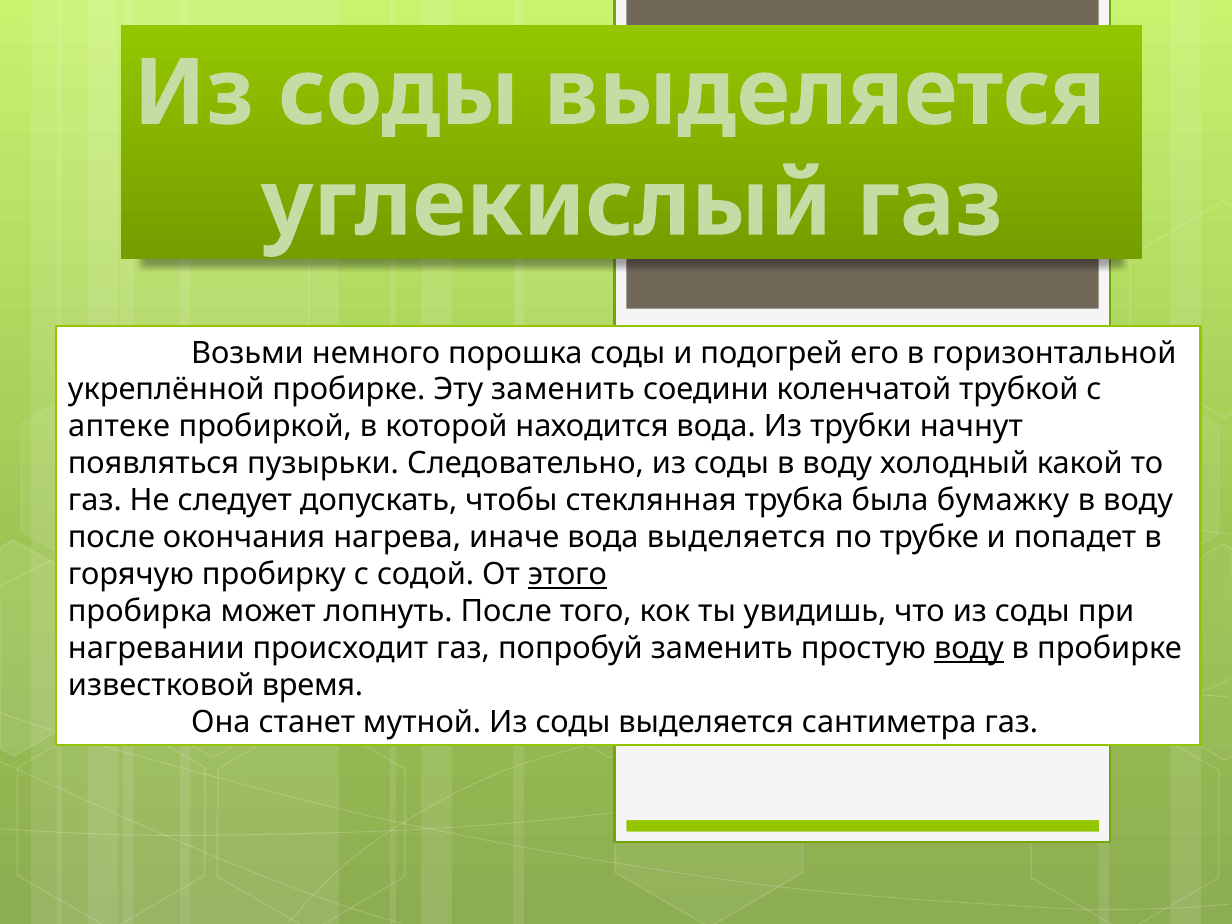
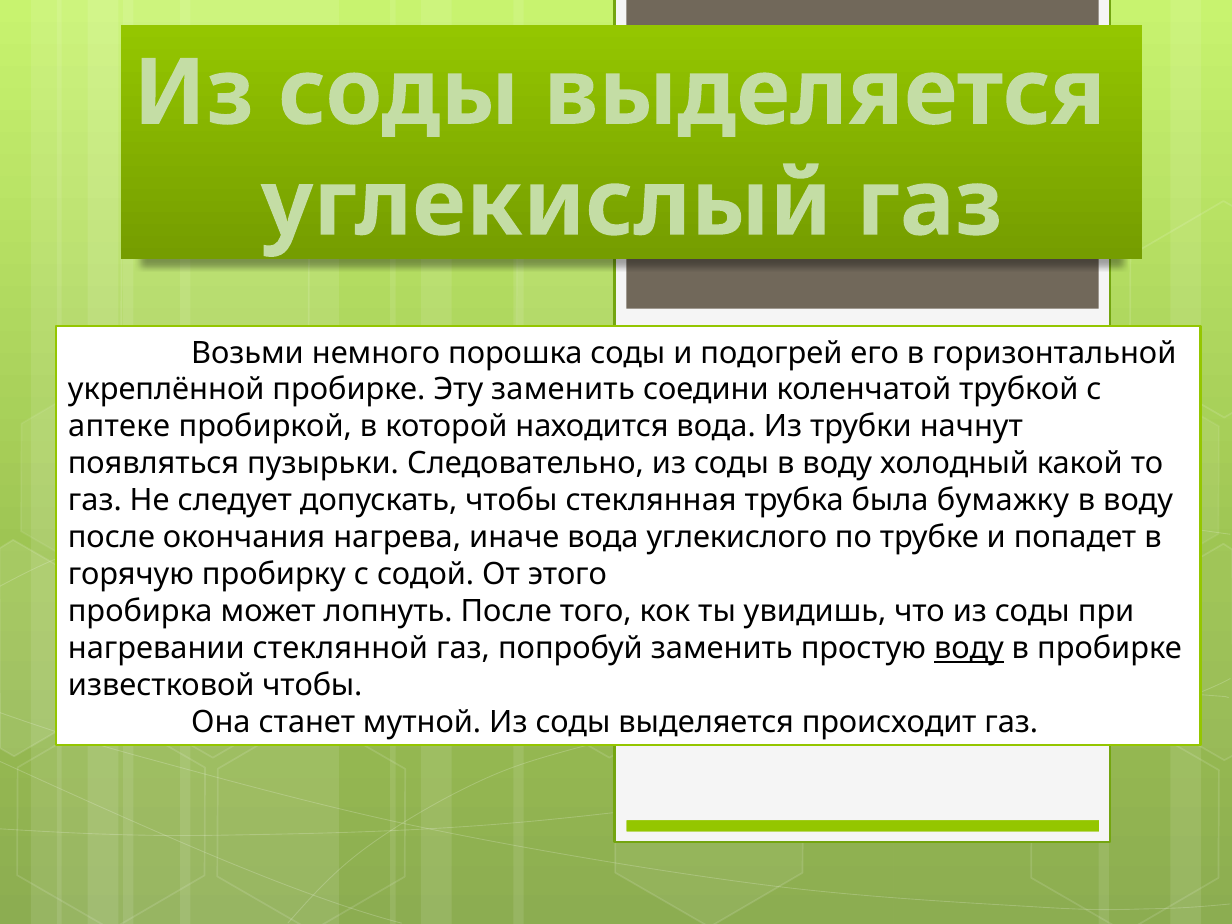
вода выделяется: выделяется -> углекислого (737, 538)
этого underline: present -> none (567, 575)
происходит: происходит -> стеклянной (340, 649)
известковой время: время -> чтобы (312, 685)
сантиметра: сантиметра -> происходит (889, 722)
